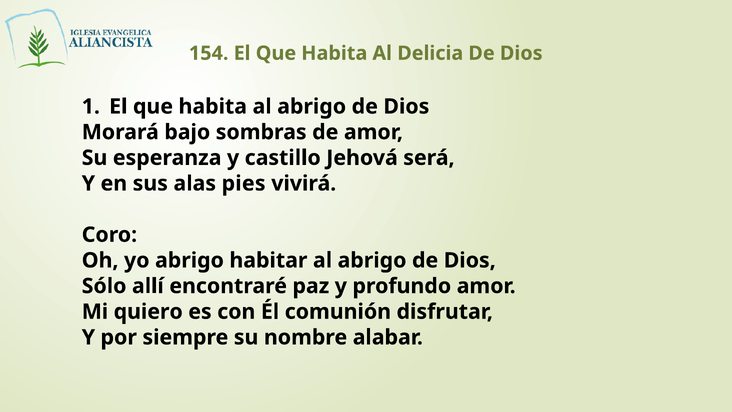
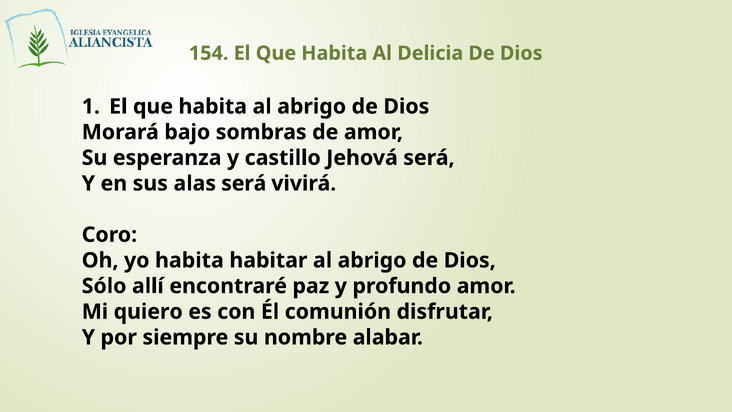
alas pies: pies -> será (244, 183)
yo abrigo: abrigo -> habita (189, 260)
